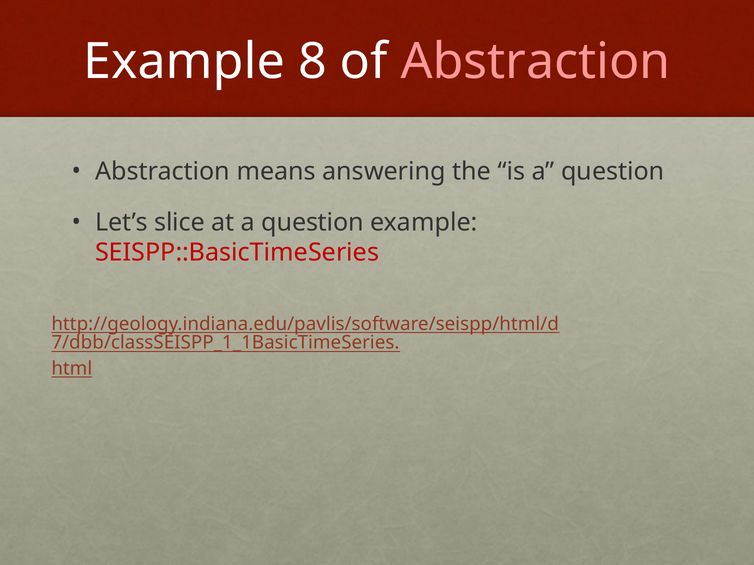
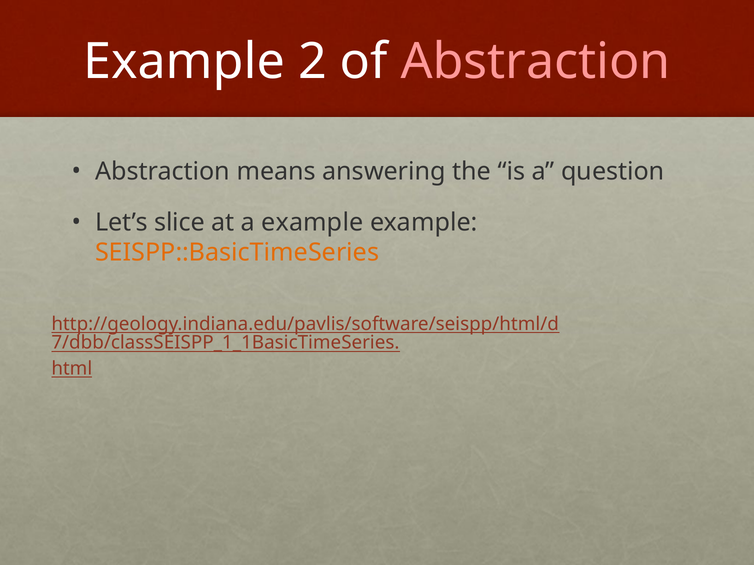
8: 8 -> 2 (312, 62)
at a question: question -> example (312, 223)
SEISPP::BasicTimeSeries colour: red -> orange (237, 253)
